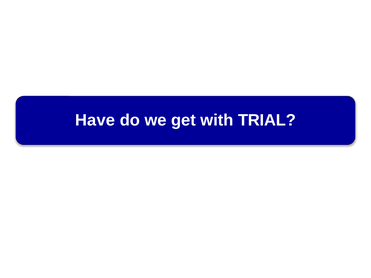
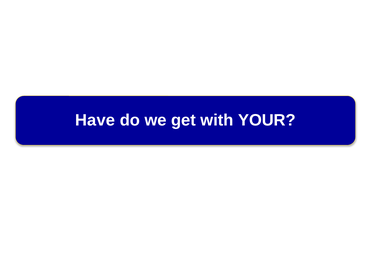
TRIAL: TRIAL -> YOUR (267, 120)
